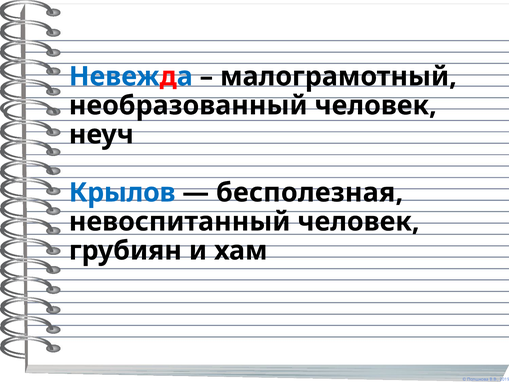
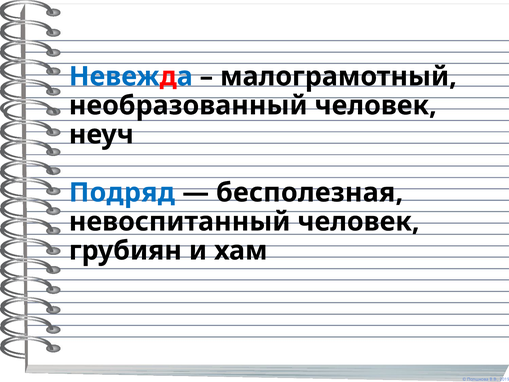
Крылов: Крылов -> Подряд (122, 193)
